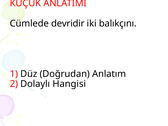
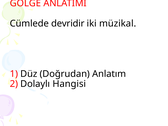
KÜÇÜK: KÜÇÜK -> GÖLGE (25, 3)
balıkçını: balıkçını -> müzikal (118, 23)
